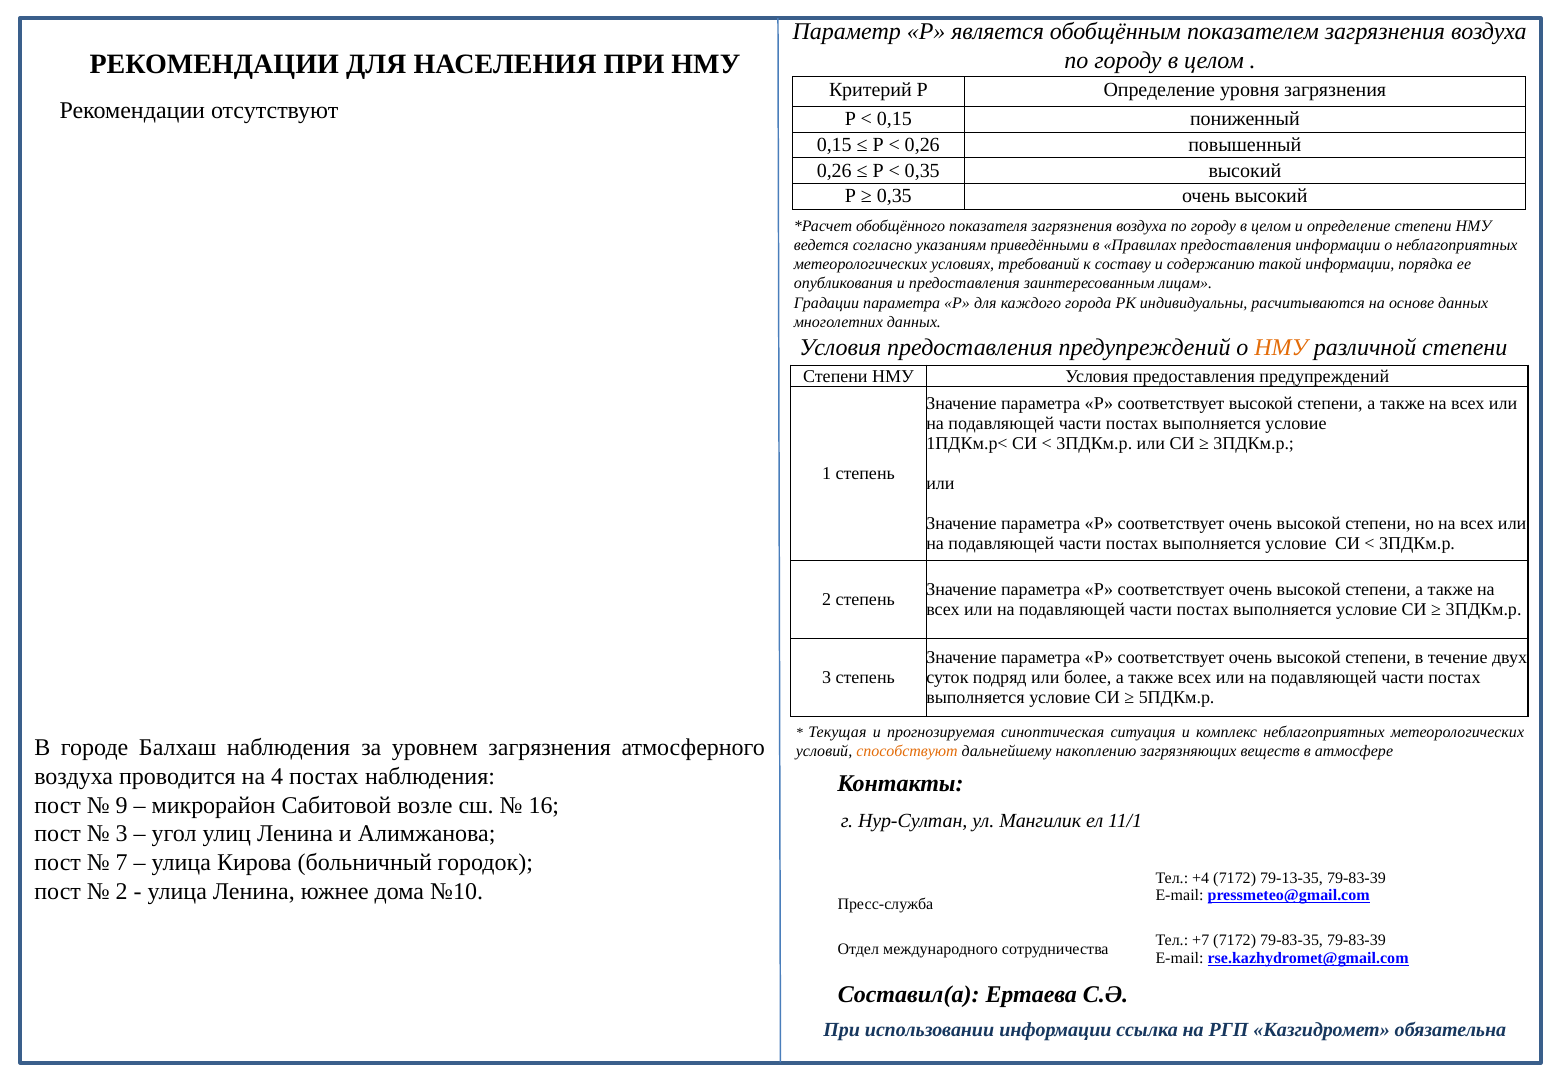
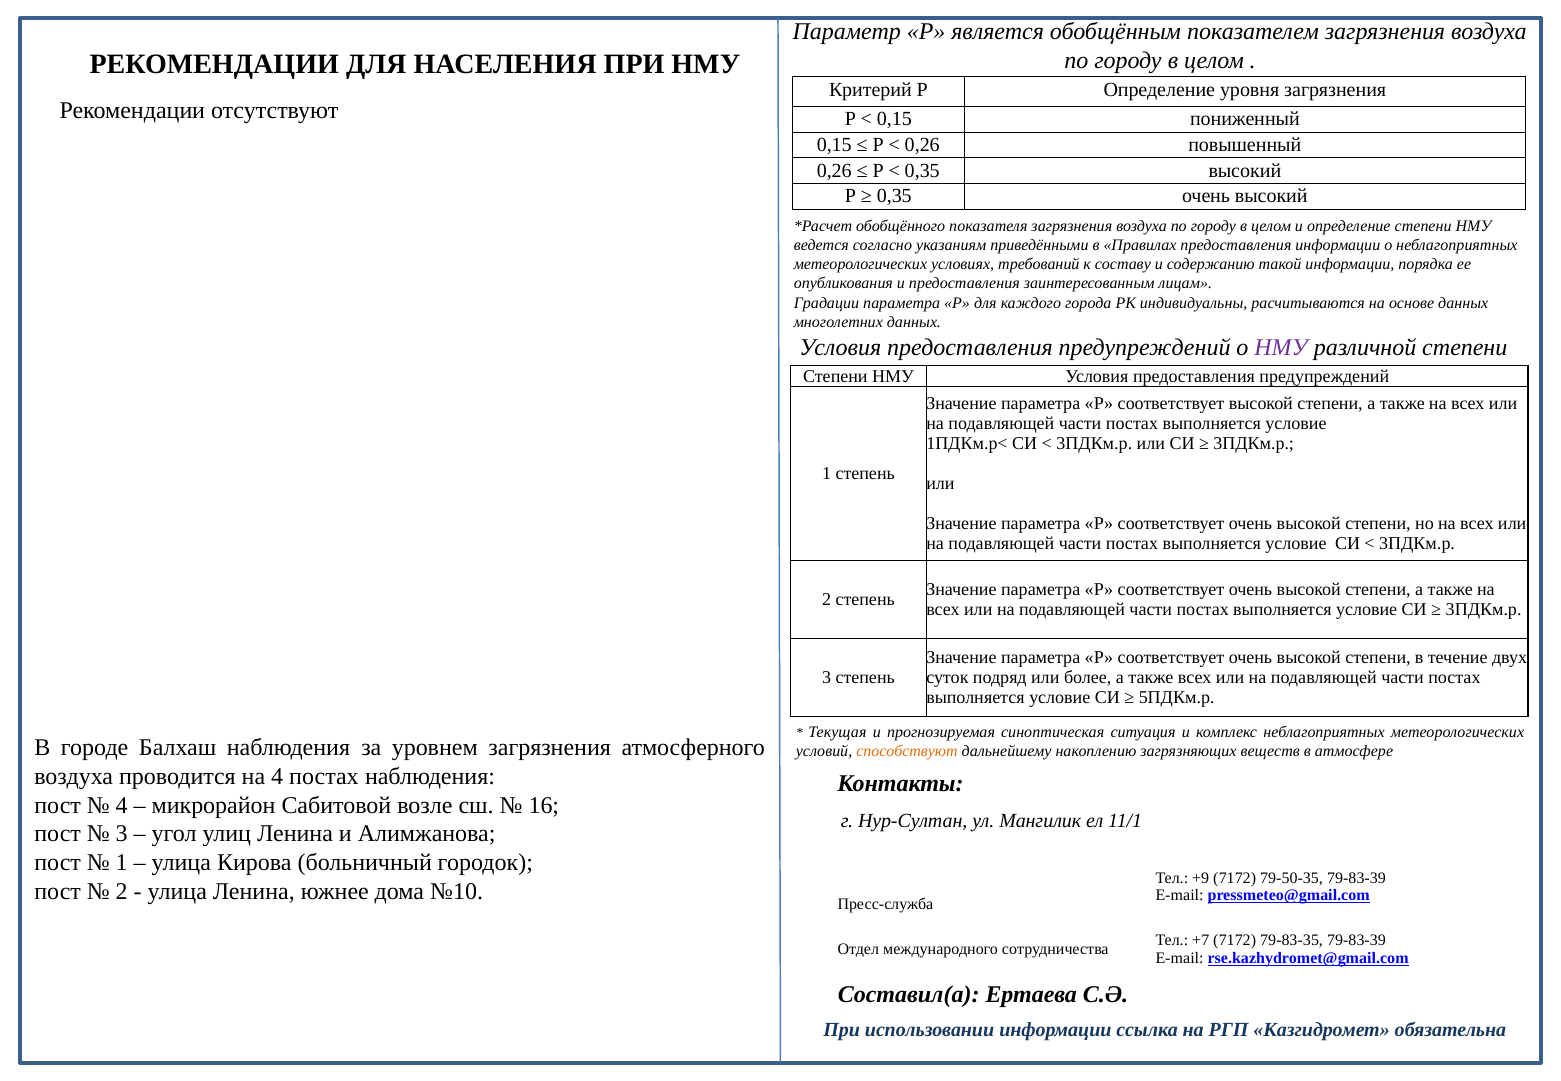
НМУ colour: orange -> purple (1281, 348)
9: 9 -> 4 (122, 805)
7: 7 -> 1 (122, 863)
+4: +4 -> +9 (1201, 878)
79-13-35: 79-13-35 -> 79-50-35 (1292, 878)
